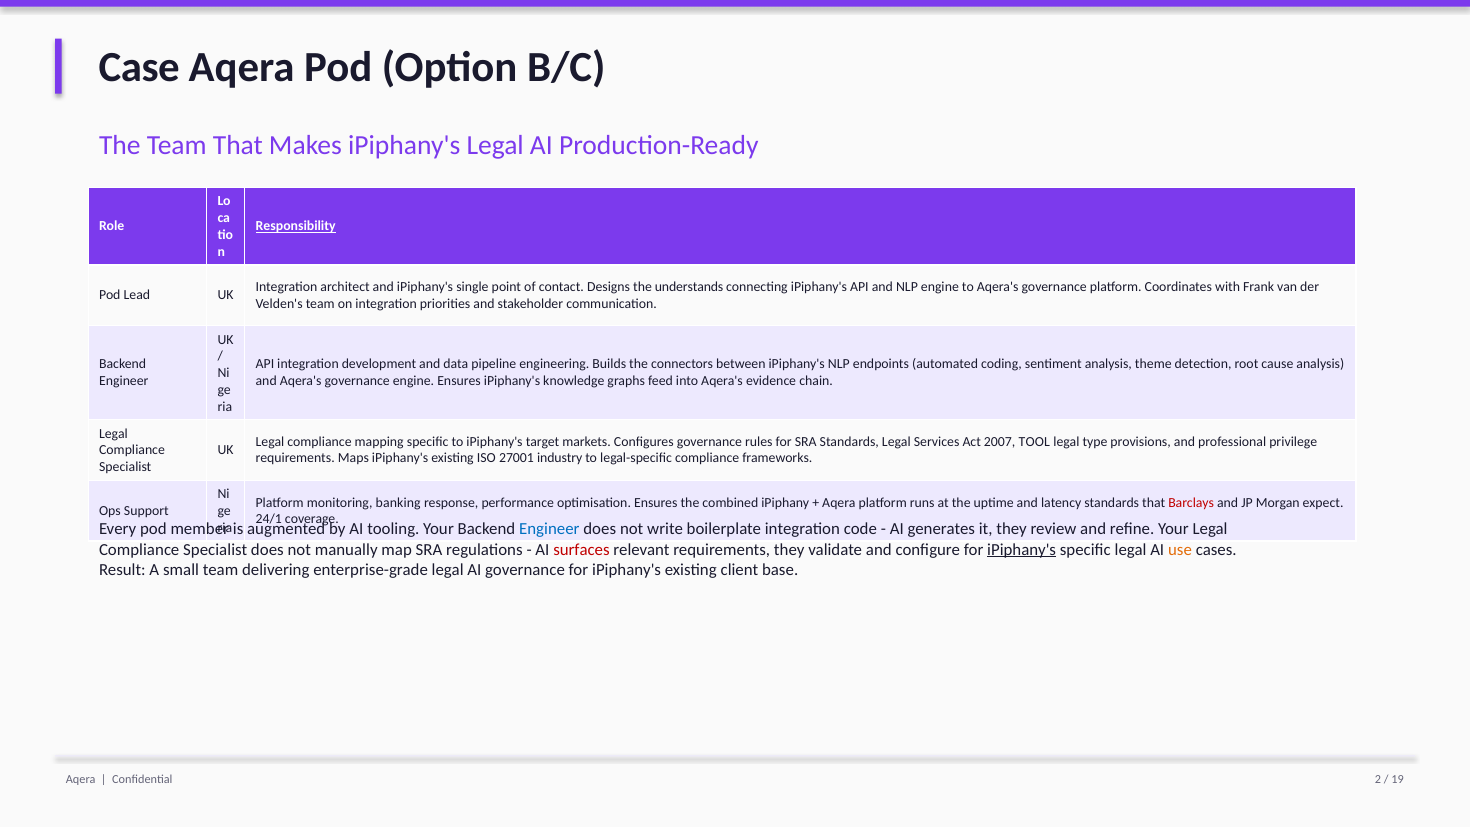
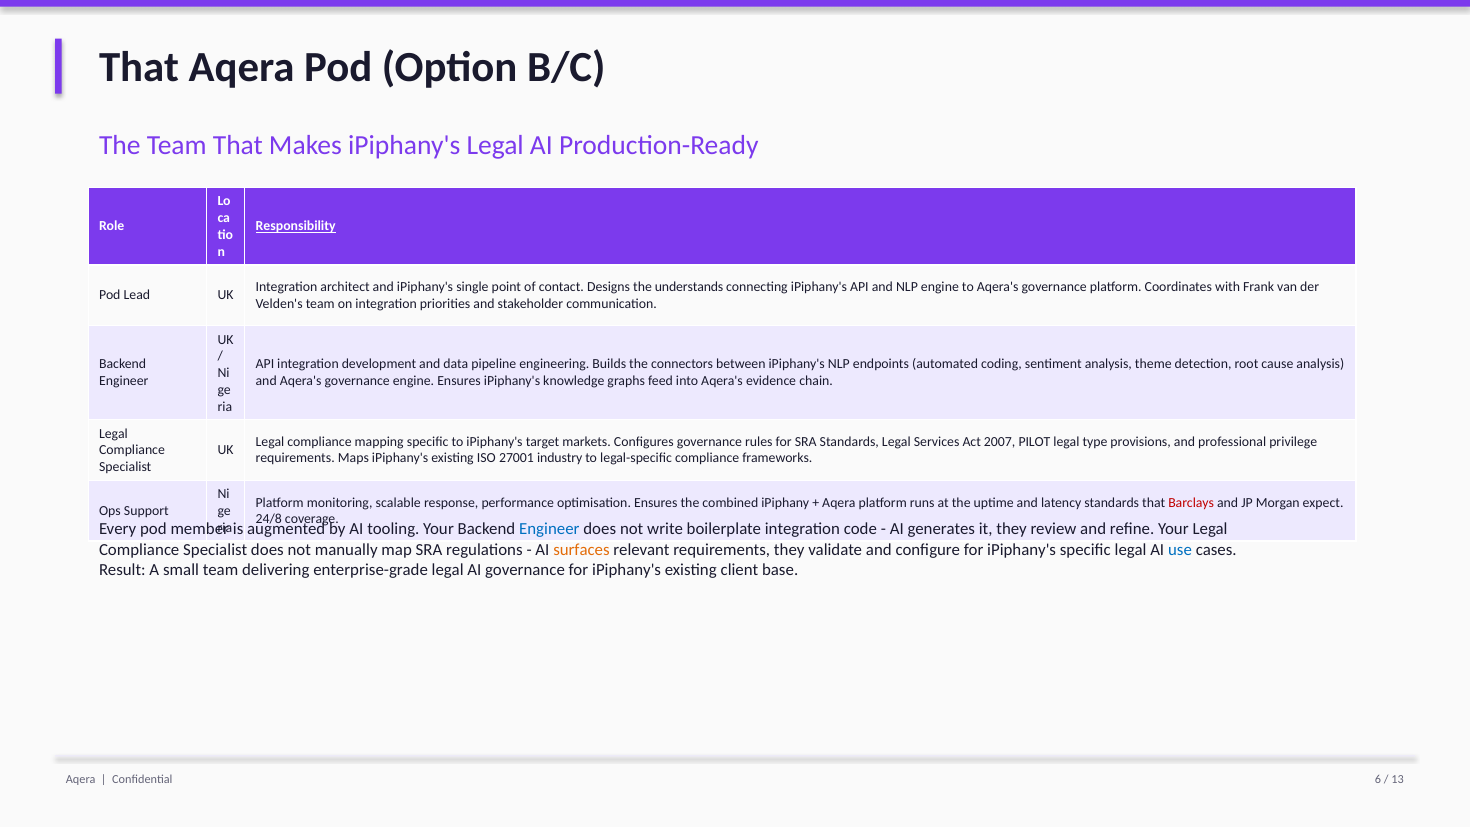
Case: Case -> That (139, 67)
TOOL: TOOL -> PILOT (1034, 442)
banking: banking -> scalable (398, 502)
24/1: 24/1 -> 24/8 (269, 519)
surfaces colour: red -> orange (581, 550)
iPiphany's underline: present -> none (1022, 550)
use colour: orange -> blue (1180, 550)
2: 2 -> 6 (1378, 780)
19: 19 -> 13 (1398, 780)
